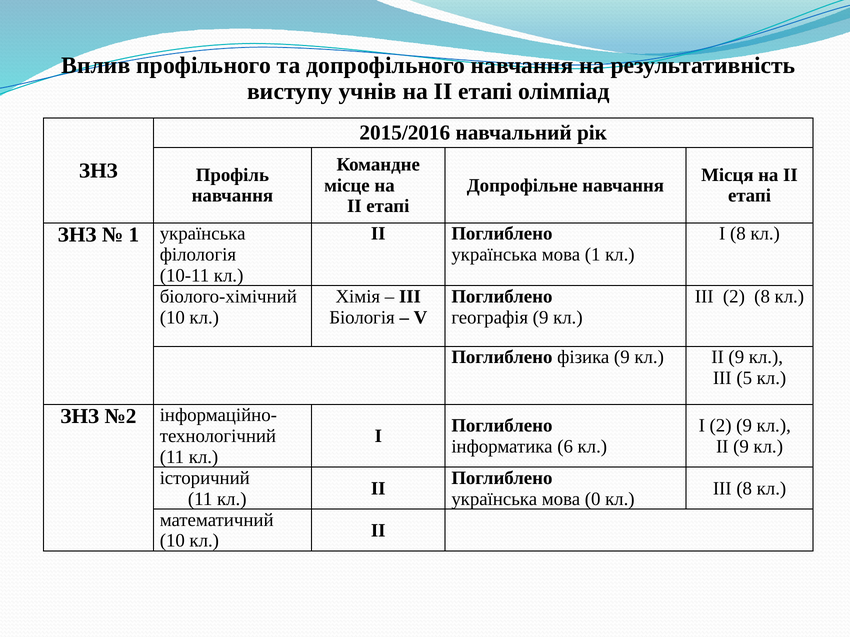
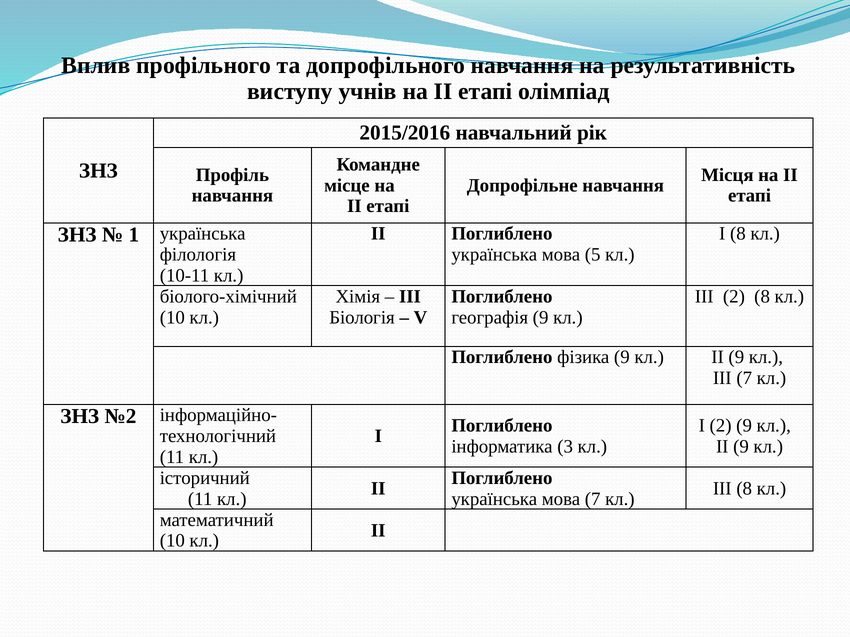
мова 1: 1 -> 5 (593, 255)
ІІІ 5: 5 -> 7 (744, 378)
6: 6 -> 3 (565, 447)
мова 0: 0 -> 7 (593, 499)
